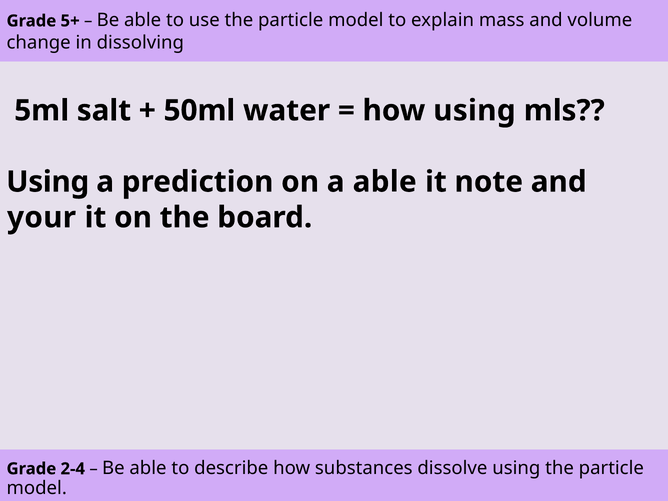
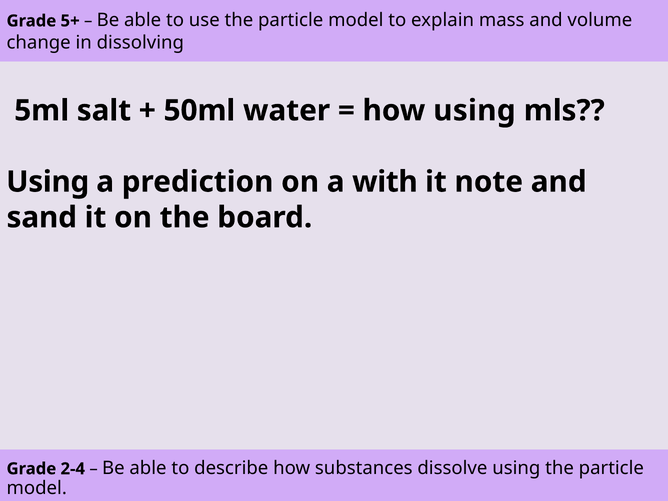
a able: able -> with (385, 182)
your: your -> sand (42, 217)
